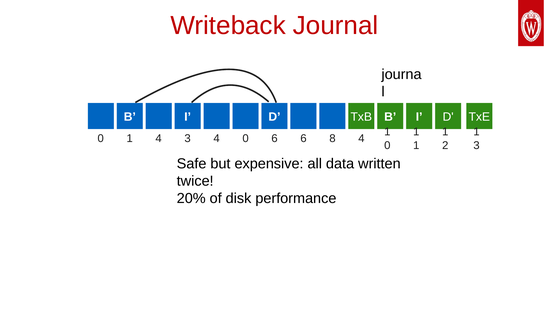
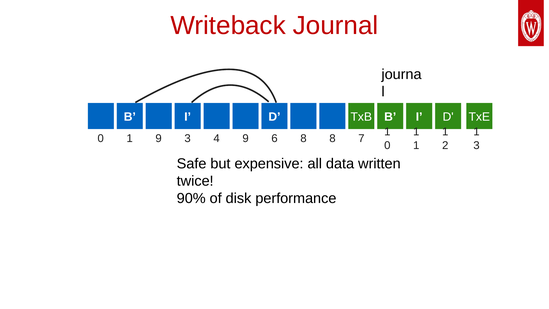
1 4: 4 -> 9 (159, 139)
0 0: 0 -> 9 (246, 139)
4 6: 6 -> 8 (303, 139)
8 4: 4 -> 7 (361, 139)
20%: 20% -> 90% (191, 198)
